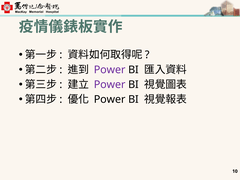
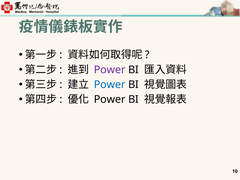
Power colour: purple -> blue (110, 85)
